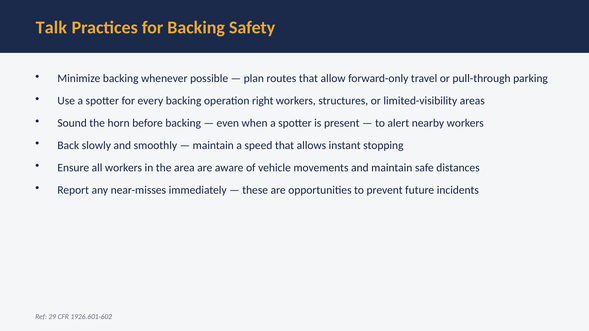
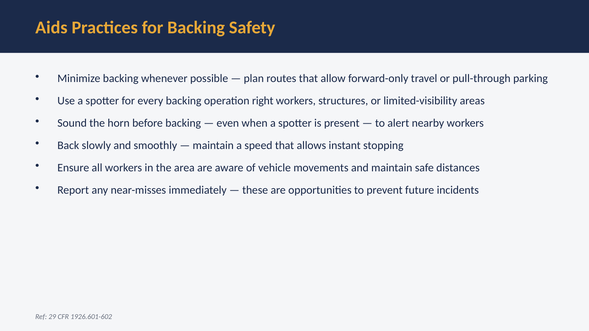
Talk: Talk -> Aids (51, 28)
